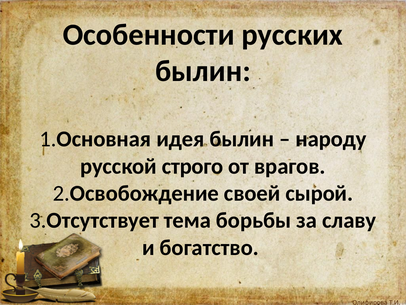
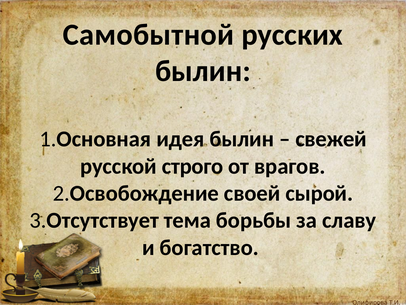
Особенности: Особенности -> Самобытной (148, 35)
народу: народу -> свежей (331, 139)
